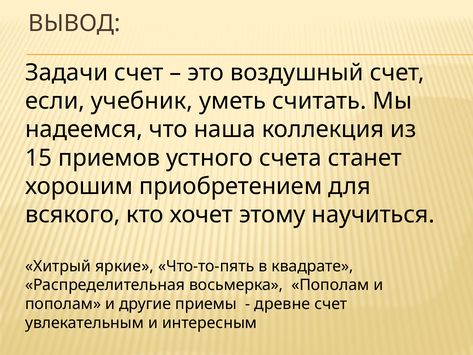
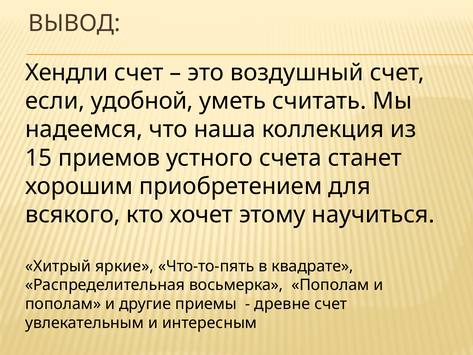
Задачи: Задачи -> Хендли (67, 73)
учебник: учебник -> удобной (142, 101)
